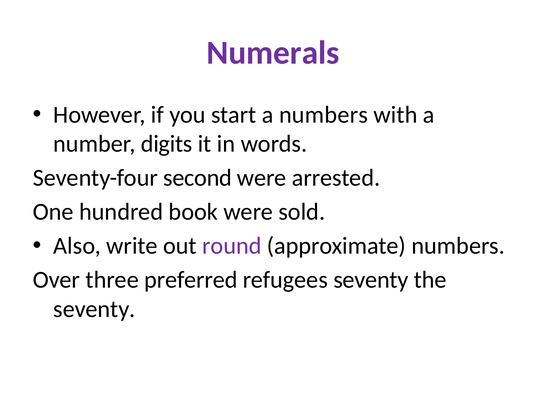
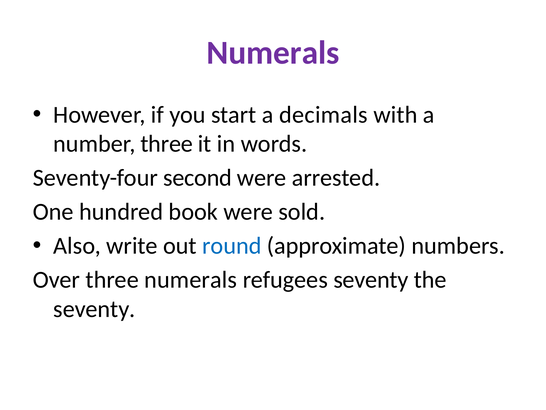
a numbers: numbers -> decimals (323, 115)
number digits: digits -> three (167, 144)
round colour: purple -> blue (232, 246)
three preferred: preferred -> numerals (191, 280)
